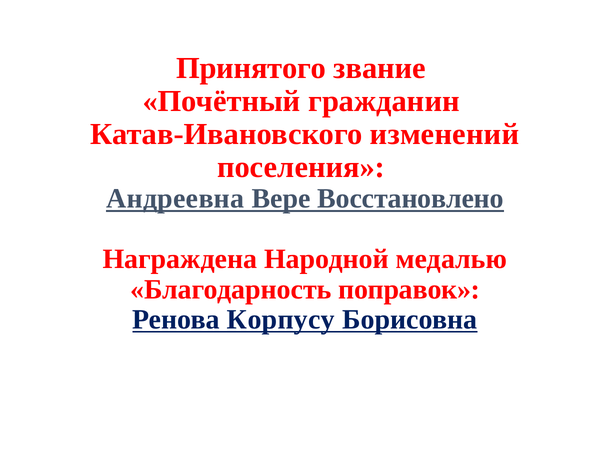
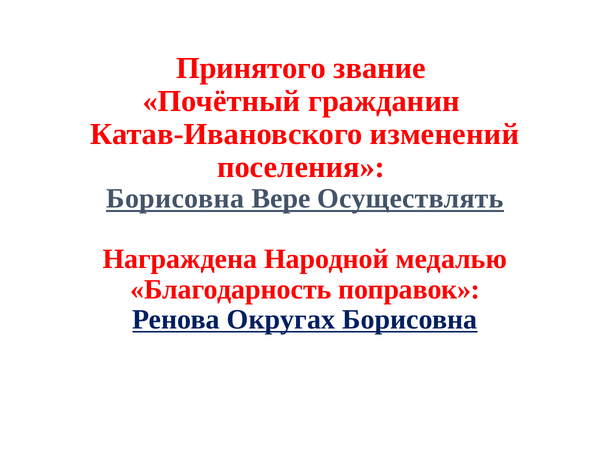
Андреевна: Андреевна -> Борисовна (175, 198)
Восстановлено: Восстановлено -> Осуществлять (411, 198)
Корпусу: Корпусу -> Округах (281, 319)
